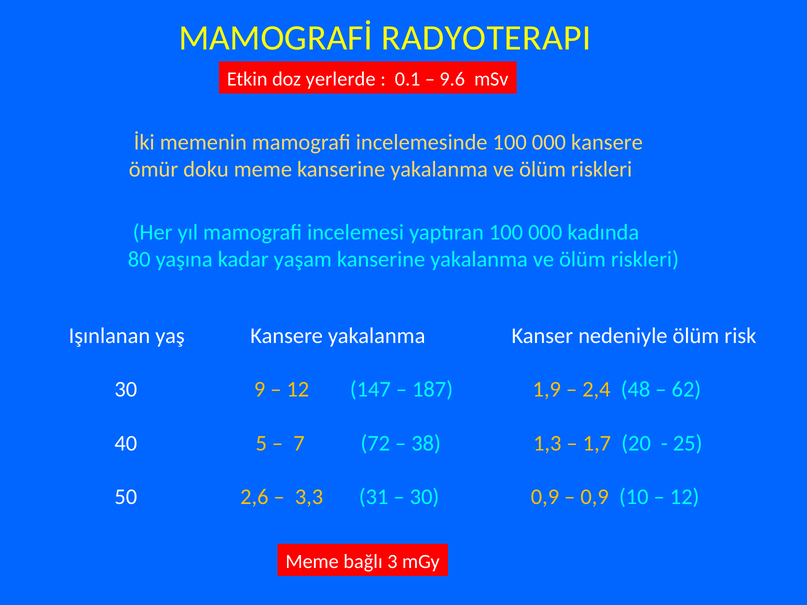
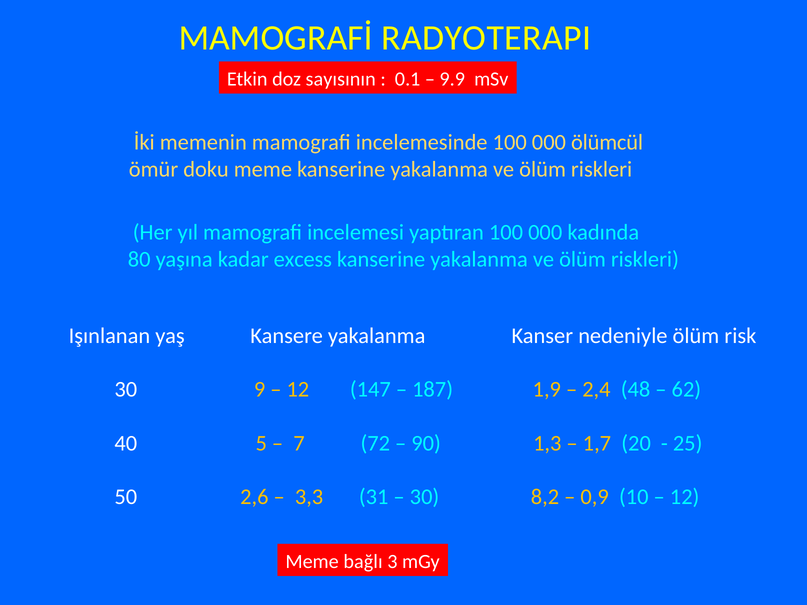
yerlerde: yerlerde -> sayısının (341, 79)
9.6: 9.6 -> 9.9 (452, 79)
000 kansere: kansere -> ölümcül (607, 142)
yaşam: yaşam -> excess (303, 260)
38: 38 -> 90 (426, 443)
30 0,9: 0,9 -> 8,2 (545, 497)
